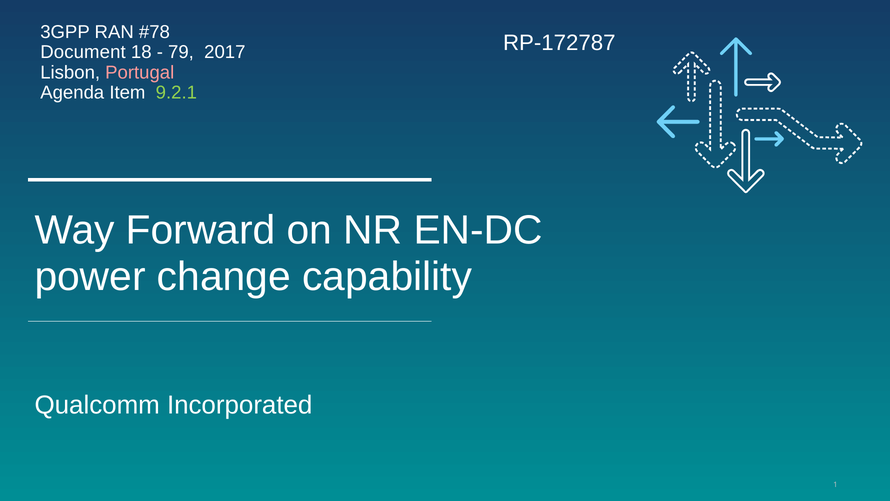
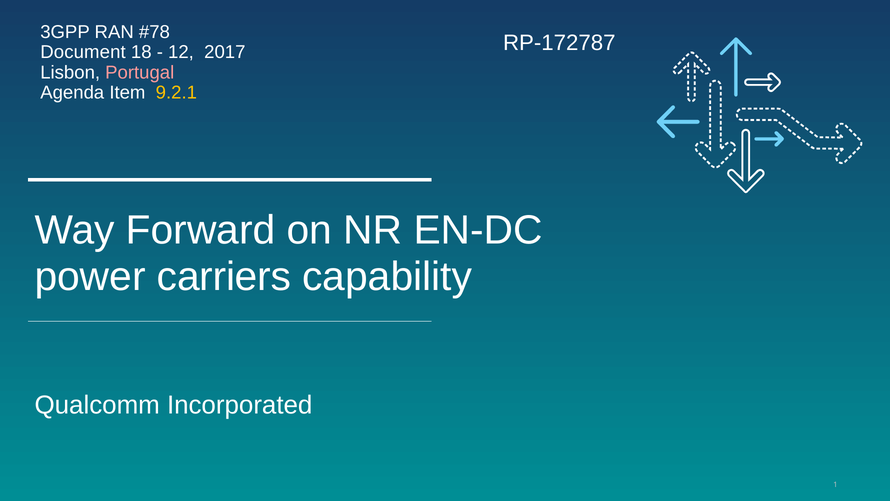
79: 79 -> 12 (181, 52)
9.2.1 colour: light green -> yellow (176, 92)
change: change -> carriers (224, 277)
